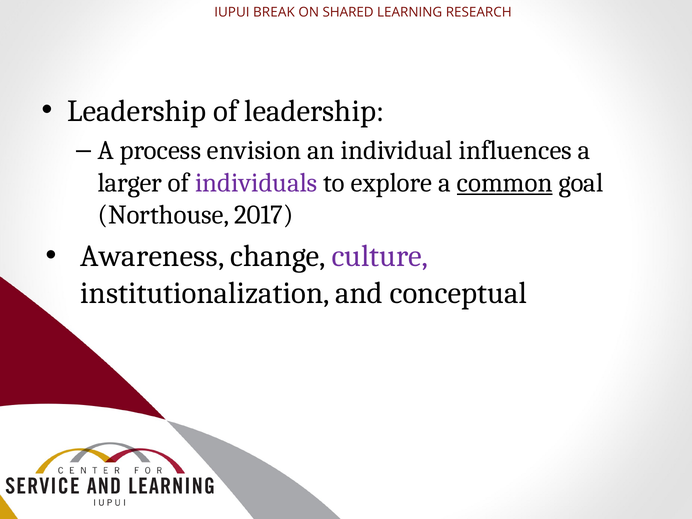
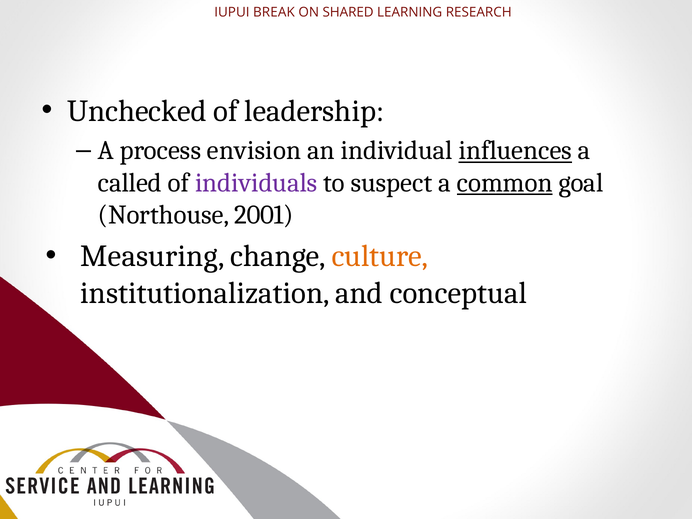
Leadership: Leadership -> Unchecked (137, 111)
influences underline: none -> present (515, 151)
larger: larger -> called (130, 183)
explore: explore -> suspect (391, 183)
2017: 2017 -> 2001 (264, 215)
Awareness: Awareness -> Measuring (152, 256)
culture colour: purple -> orange (380, 256)
